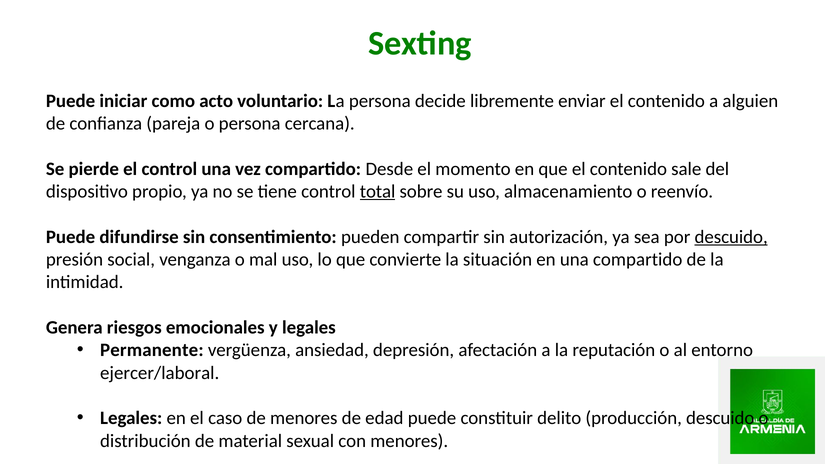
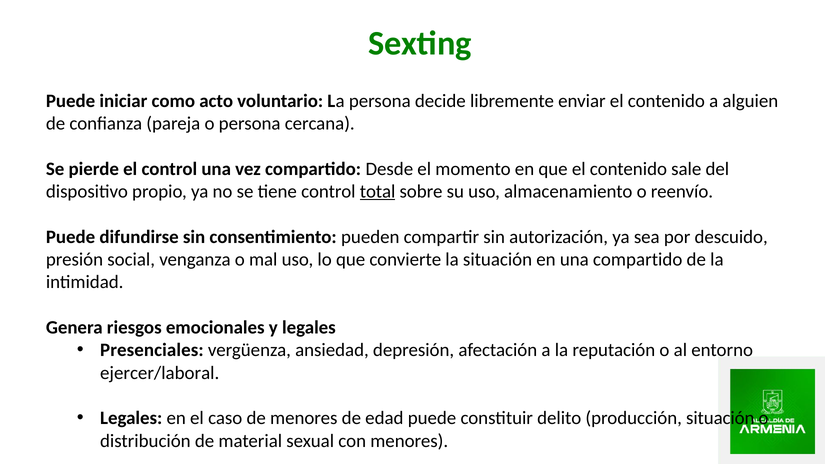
descuido underline: present -> none (731, 237)
Permanente: Permanente -> Presenciales (152, 350)
producción descuido: descuido -> situación (720, 418)
